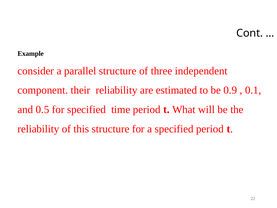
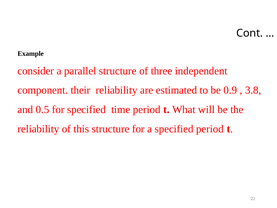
0.1: 0.1 -> 3.8 (253, 90)
